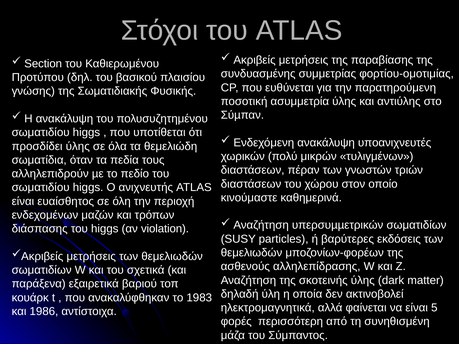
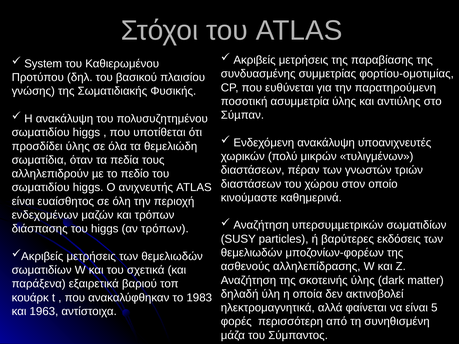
Section: Section -> System (43, 64)
αν violation: violation -> τρόπων (165, 229)
1986: 1986 -> 1963 (44, 312)
